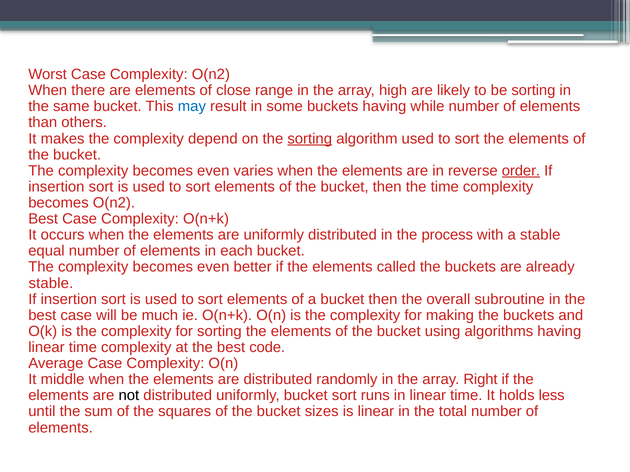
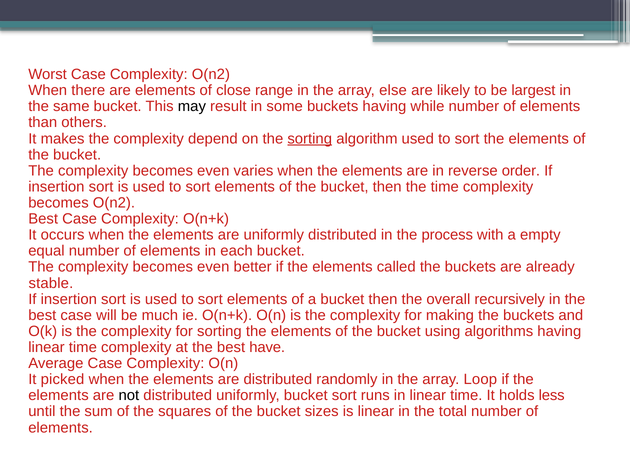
high: high -> else (393, 91)
be sorting: sorting -> largest (533, 91)
may colour: blue -> black (192, 107)
order underline: present -> none (521, 171)
a stable: stable -> empty (540, 235)
subroutine: subroutine -> recursively (510, 299)
code: code -> have (267, 348)
middle: middle -> picked (63, 380)
Right: Right -> Loop (480, 380)
